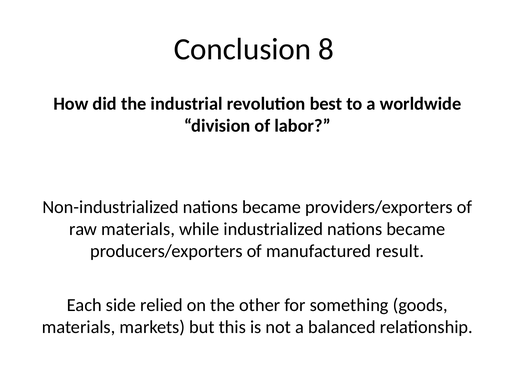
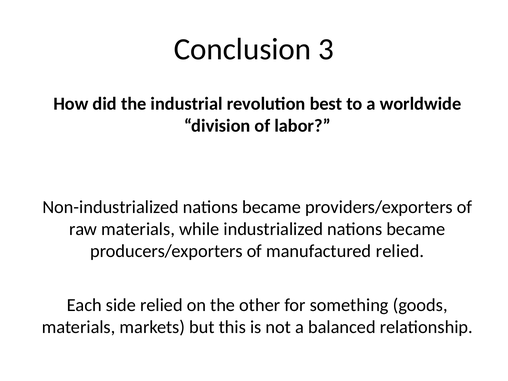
8: 8 -> 3 (326, 49)
manufactured result: result -> relied (400, 251)
